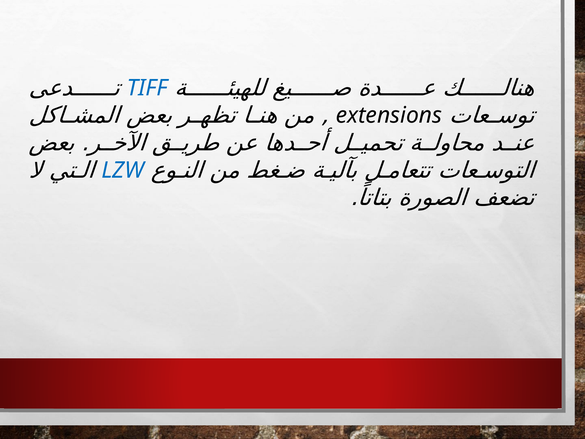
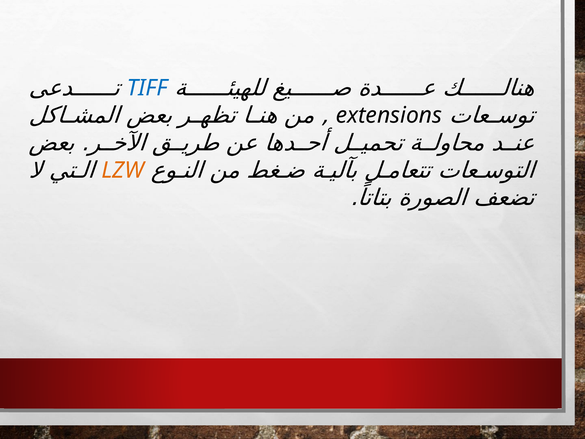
LZW colour: blue -> orange (123, 170)
